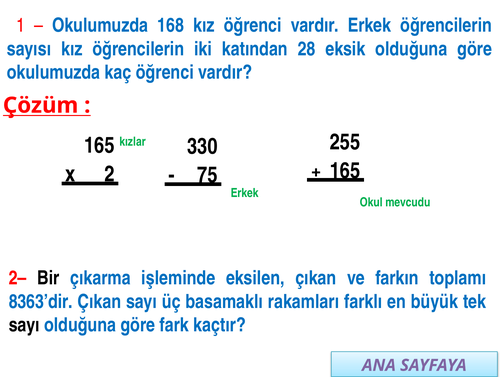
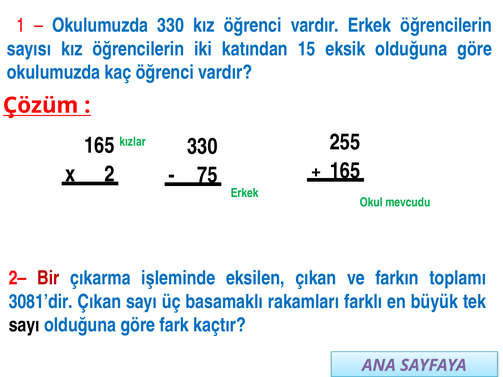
Okulumuzda 168: 168 -> 330 (171, 25)
28: 28 -> 15 (307, 49)
Bir colour: black -> red (48, 278)
8363’dir: 8363’dir -> 3081’dir (41, 302)
